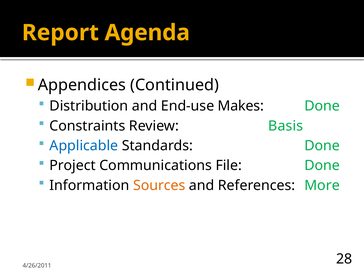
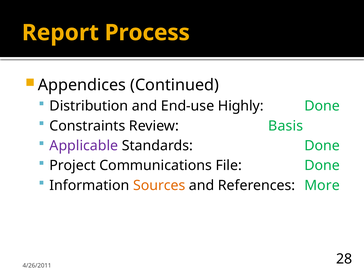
Agenda: Agenda -> Process (147, 33)
Makes: Makes -> Highly (241, 106)
Applicable colour: blue -> purple (84, 146)
